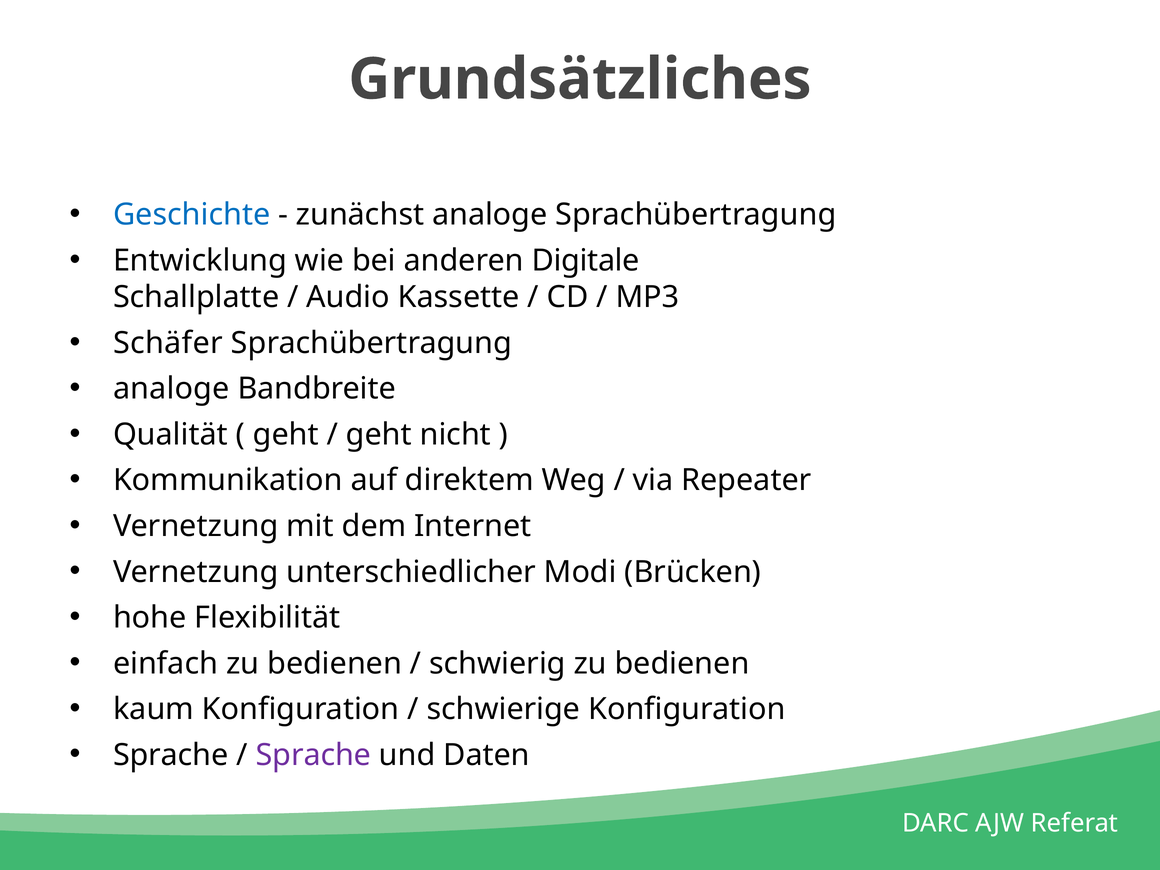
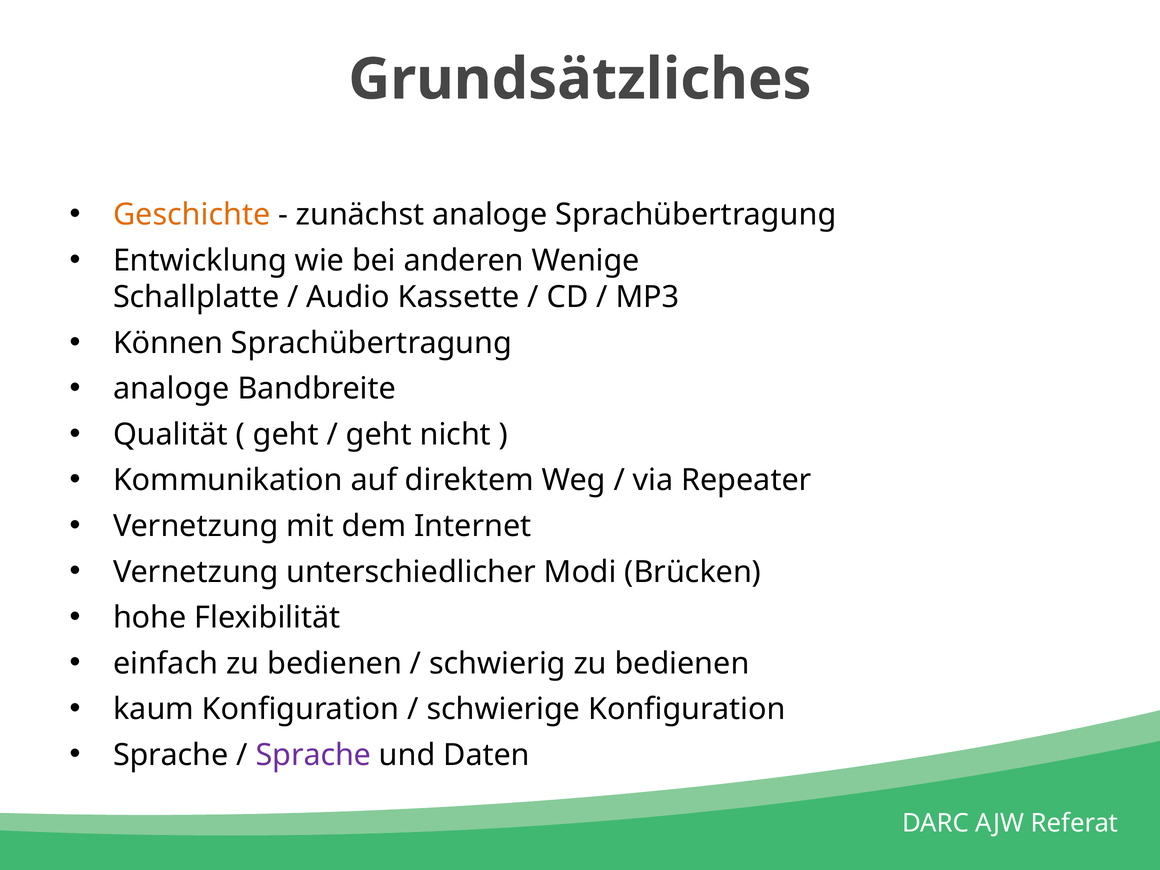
Geschichte colour: blue -> orange (192, 215)
Digitale: Digitale -> Wenige (586, 261)
Schäfer: Schäfer -> Können (168, 343)
